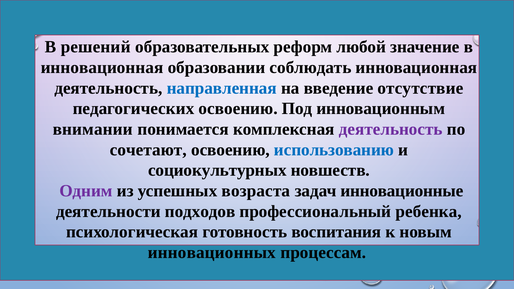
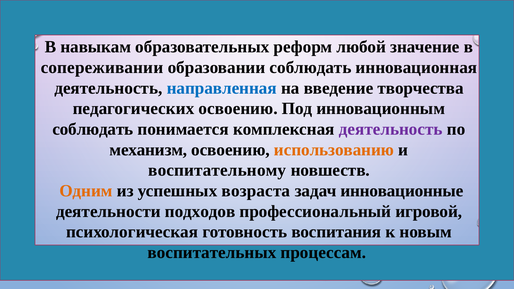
решений: решений -> навыкам (96, 47)
инновационная: инновационная -> сопереживании (102, 68)
отсутствие: отсутствие -> творчества (421, 88)
внимании: внимании -> соблюдать (93, 129)
сочетают: сочетают -> механизм (148, 150)
использованию colour: blue -> orange (334, 150)
социокультурных: социокультурных -> воспитательному (217, 170)
Одним colour: purple -> orange (86, 191)
ребенка: ребенка -> игровой (429, 211)
инновационных: инновационных -> воспитательных (212, 253)
